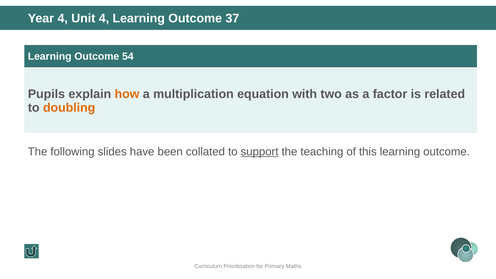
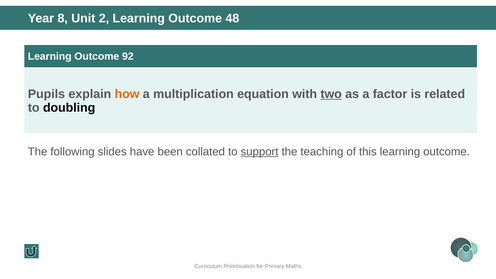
Year 4: 4 -> 8 (63, 18)
Unit 4: 4 -> 2 (104, 18)
37: 37 -> 48 (232, 18)
54: 54 -> 92 (128, 56)
two underline: none -> present (331, 94)
doubling colour: orange -> black (69, 108)
